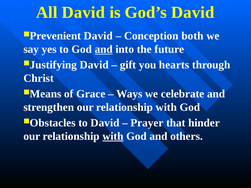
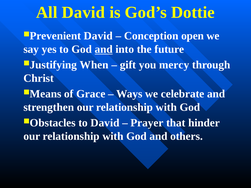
God’s David: David -> Dottie (193, 12)
both: both -> open (193, 36)
David: David -> When (94, 65)
hearts: hearts -> mercy (174, 65)
with underline: present -> none (113, 136)
